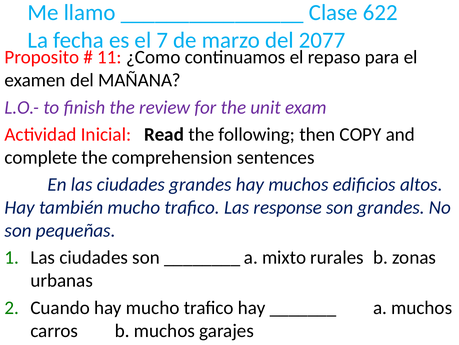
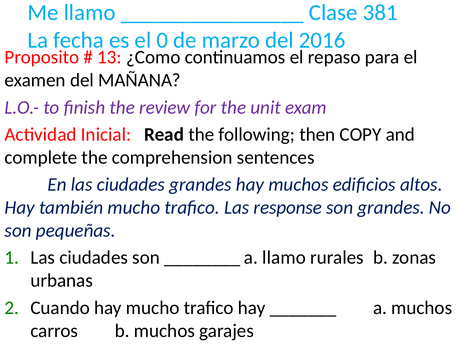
622: 622 -> 381 (380, 13)
7: 7 -> 0 (162, 40)
2077: 2077 -> 2016 (322, 40)
11: 11 -> 13 (109, 57)
mixto: mixto -> llamo (284, 257)
